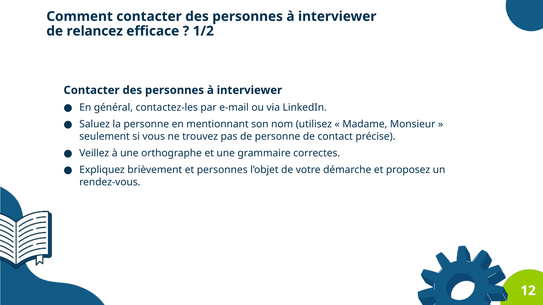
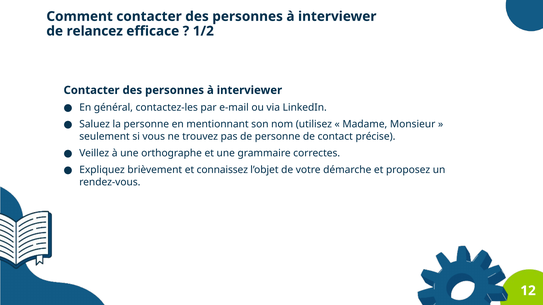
et personnes: personnes -> connaissez (222, 170)
